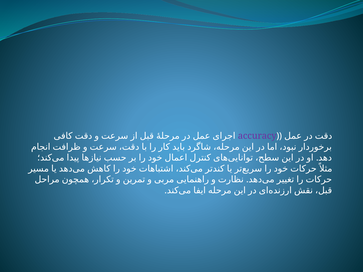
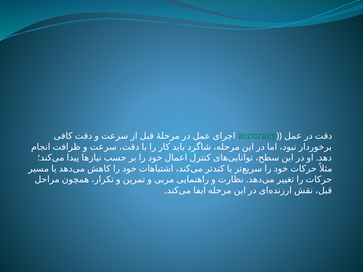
accuracy colour: purple -> green (257, 136)
